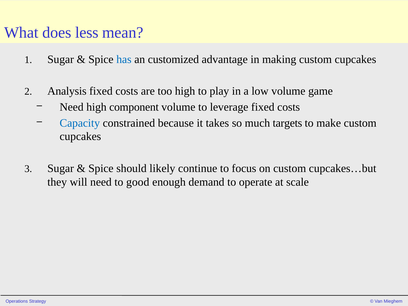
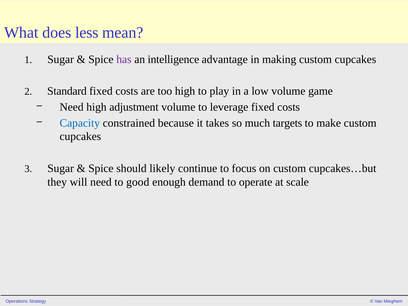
has colour: blue -> purple (124, 59)
customized: customized -> intelligence (173, 59)
Analysis: Analysis -> Standard (67, 91)
component: component -> adjustment (134, 107)
